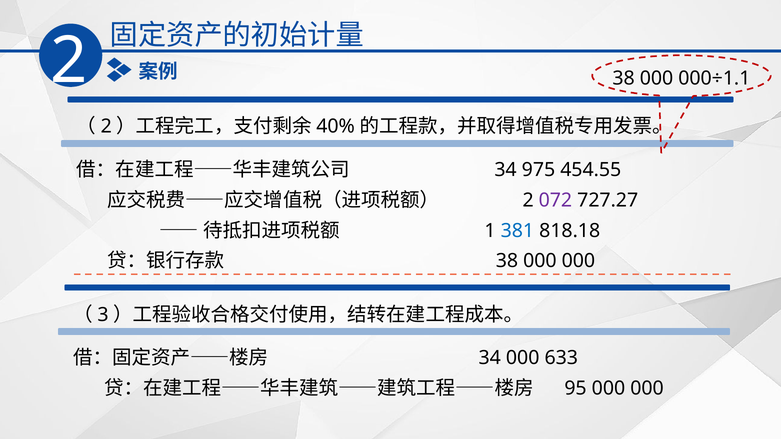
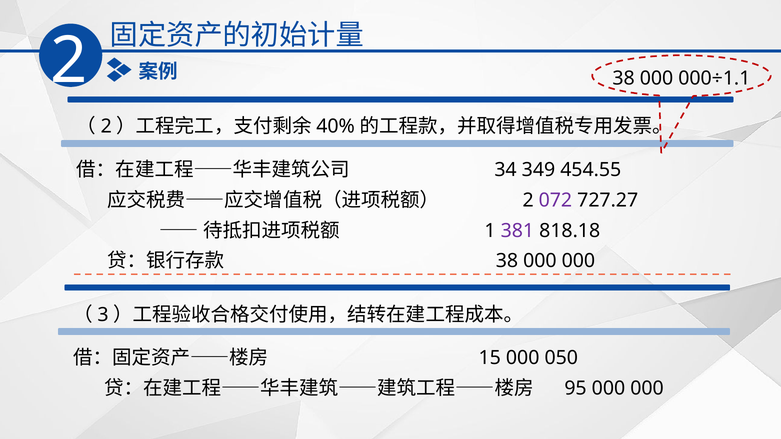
975: 975 -> 349 (538, 170)
381 colour: blue -> purple (517, 231)
34: 34 -> 15 (490, 358)
633: 633 -> 050 (561, 358)
